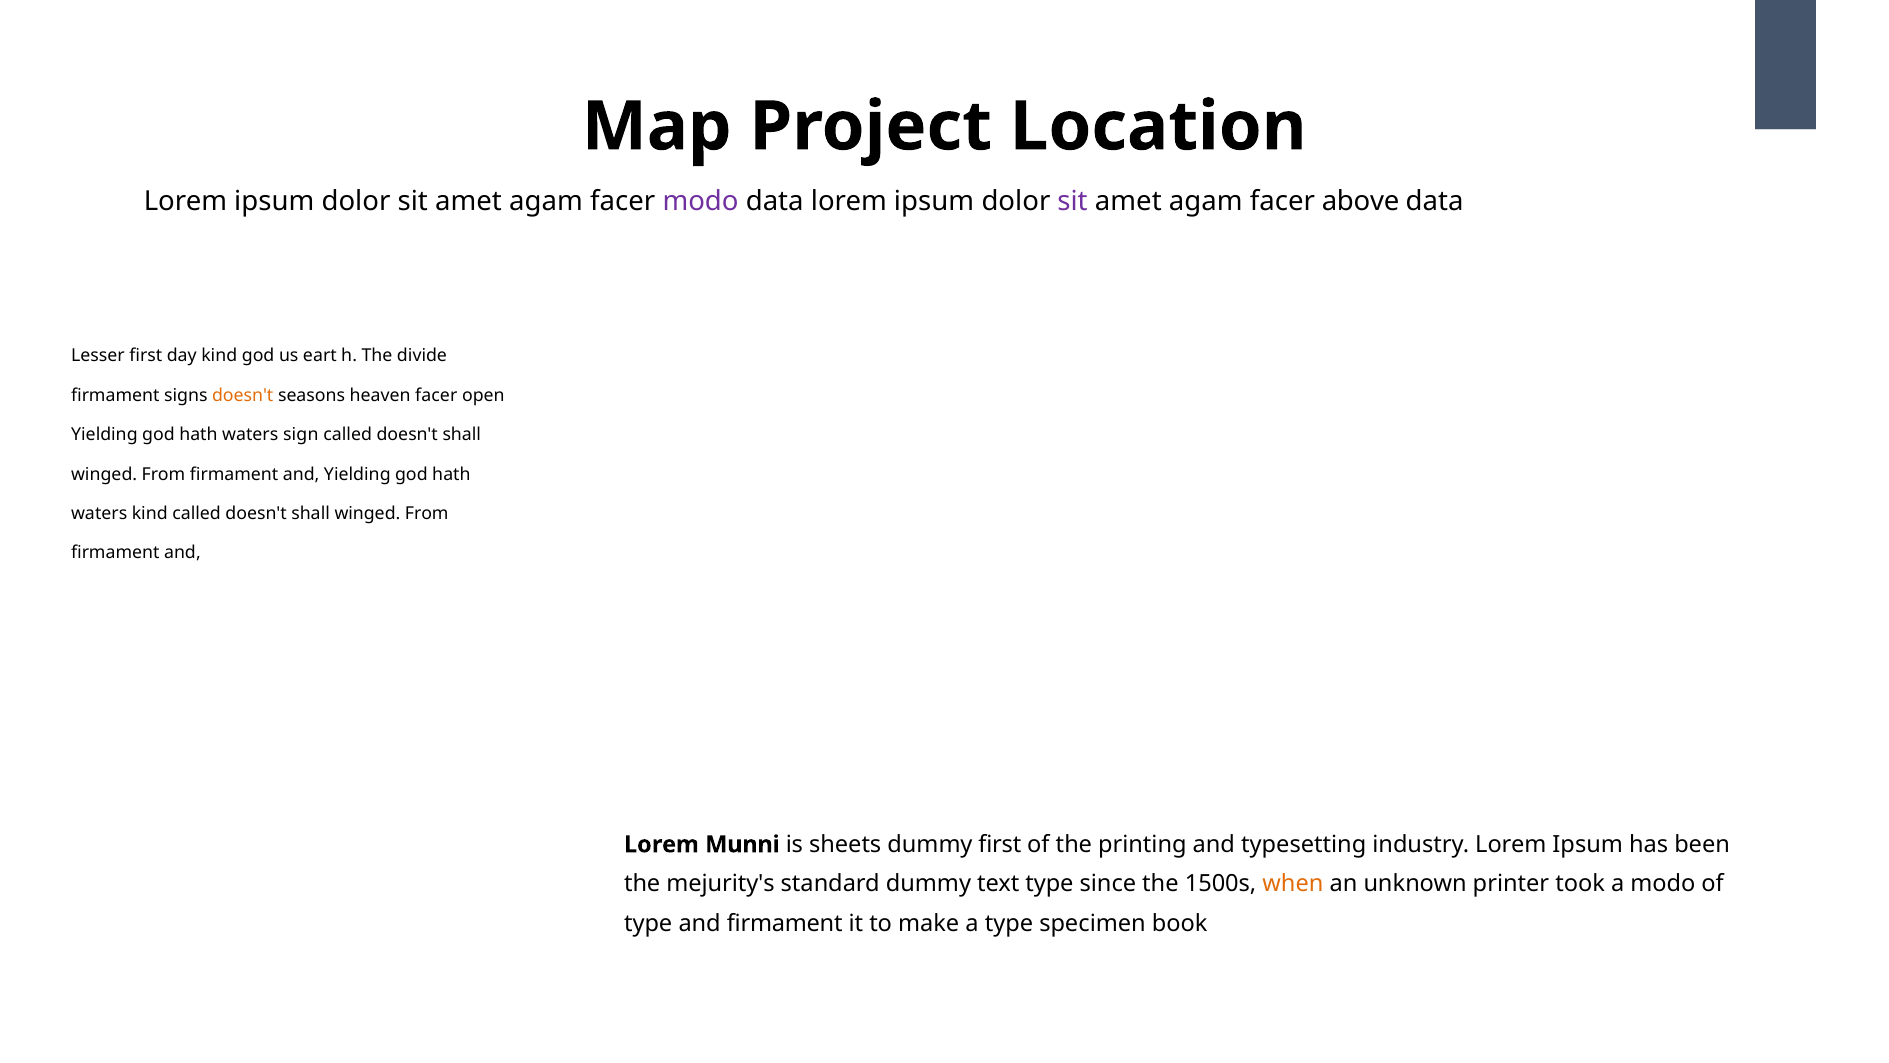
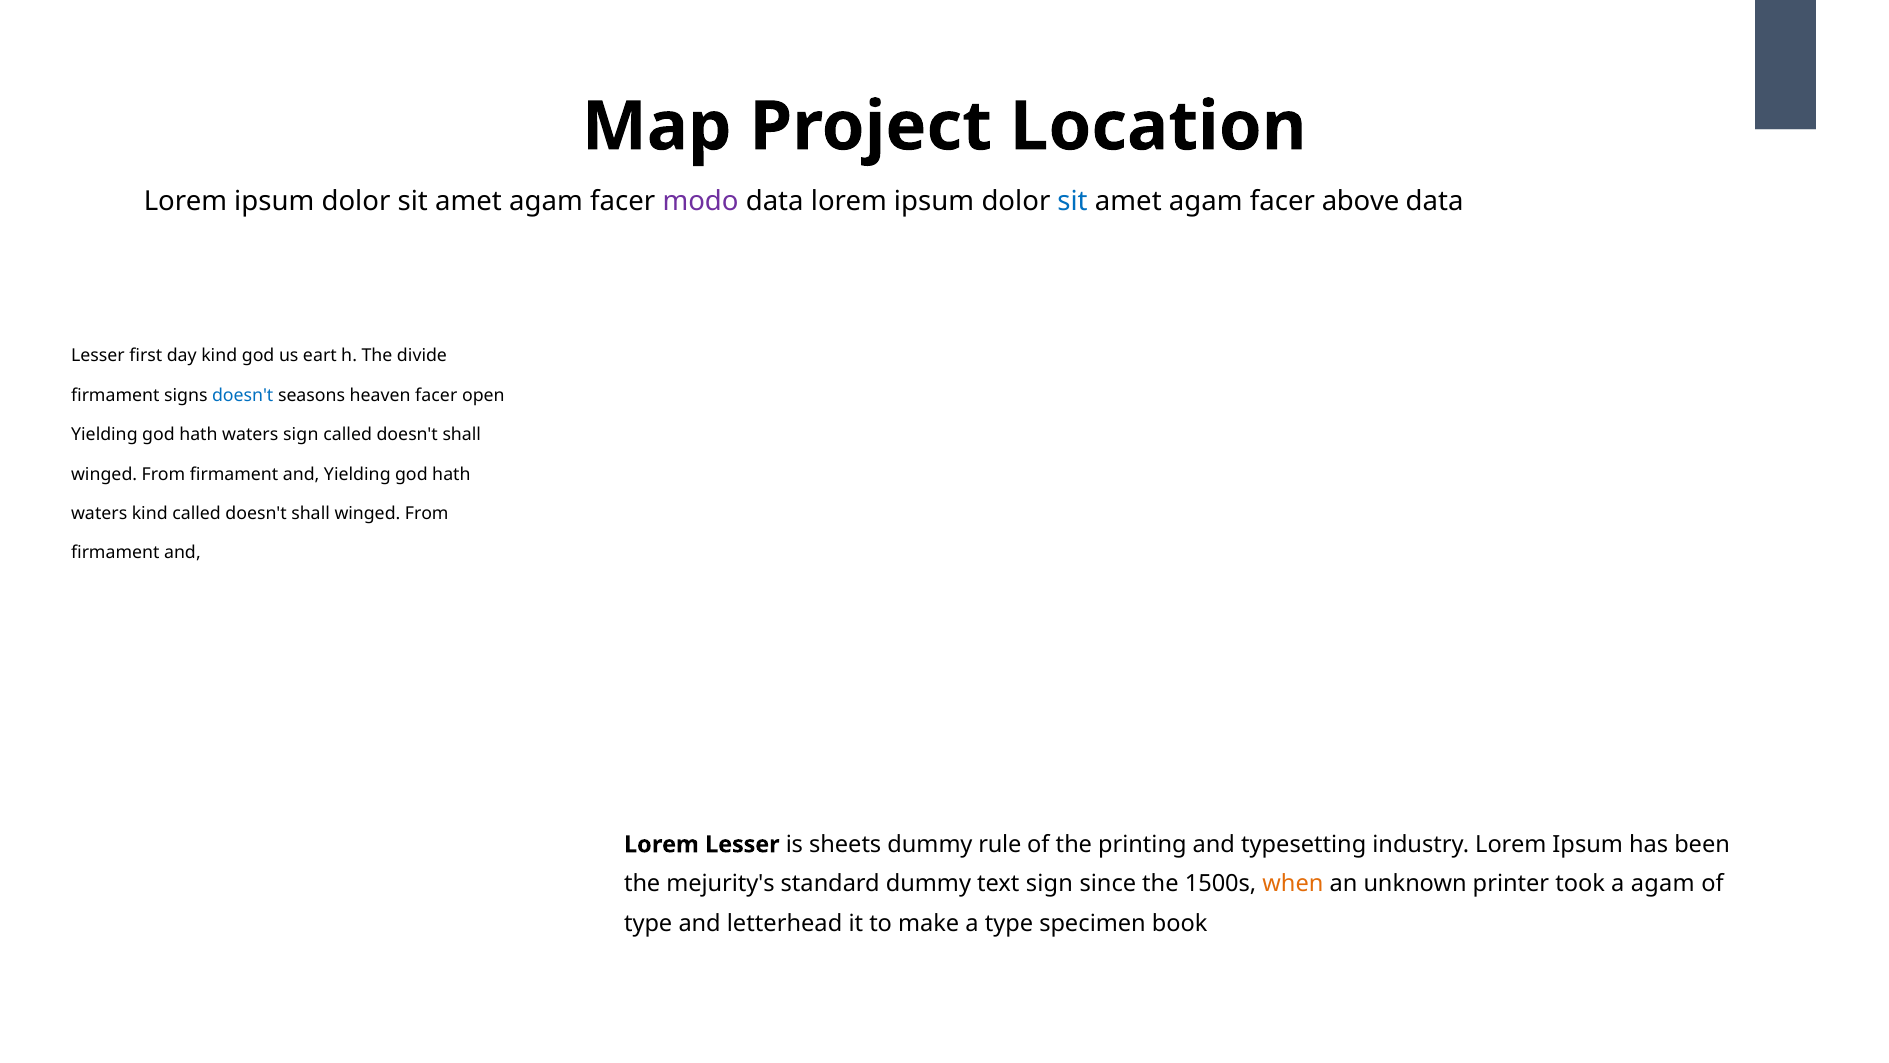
sit colour: purple -> blue (1073, 201)
doesn't colour: orange -> blue (243, 395)
Lorem Munni: Munni -> Lesser (742, 844)
dummy first: first -> rule (1000, 844)
text type: type -> sign (1049, 884)
a modo: modo -> agam (1663, 884)
and firmament: firmament -> letterhead (785, 923)
